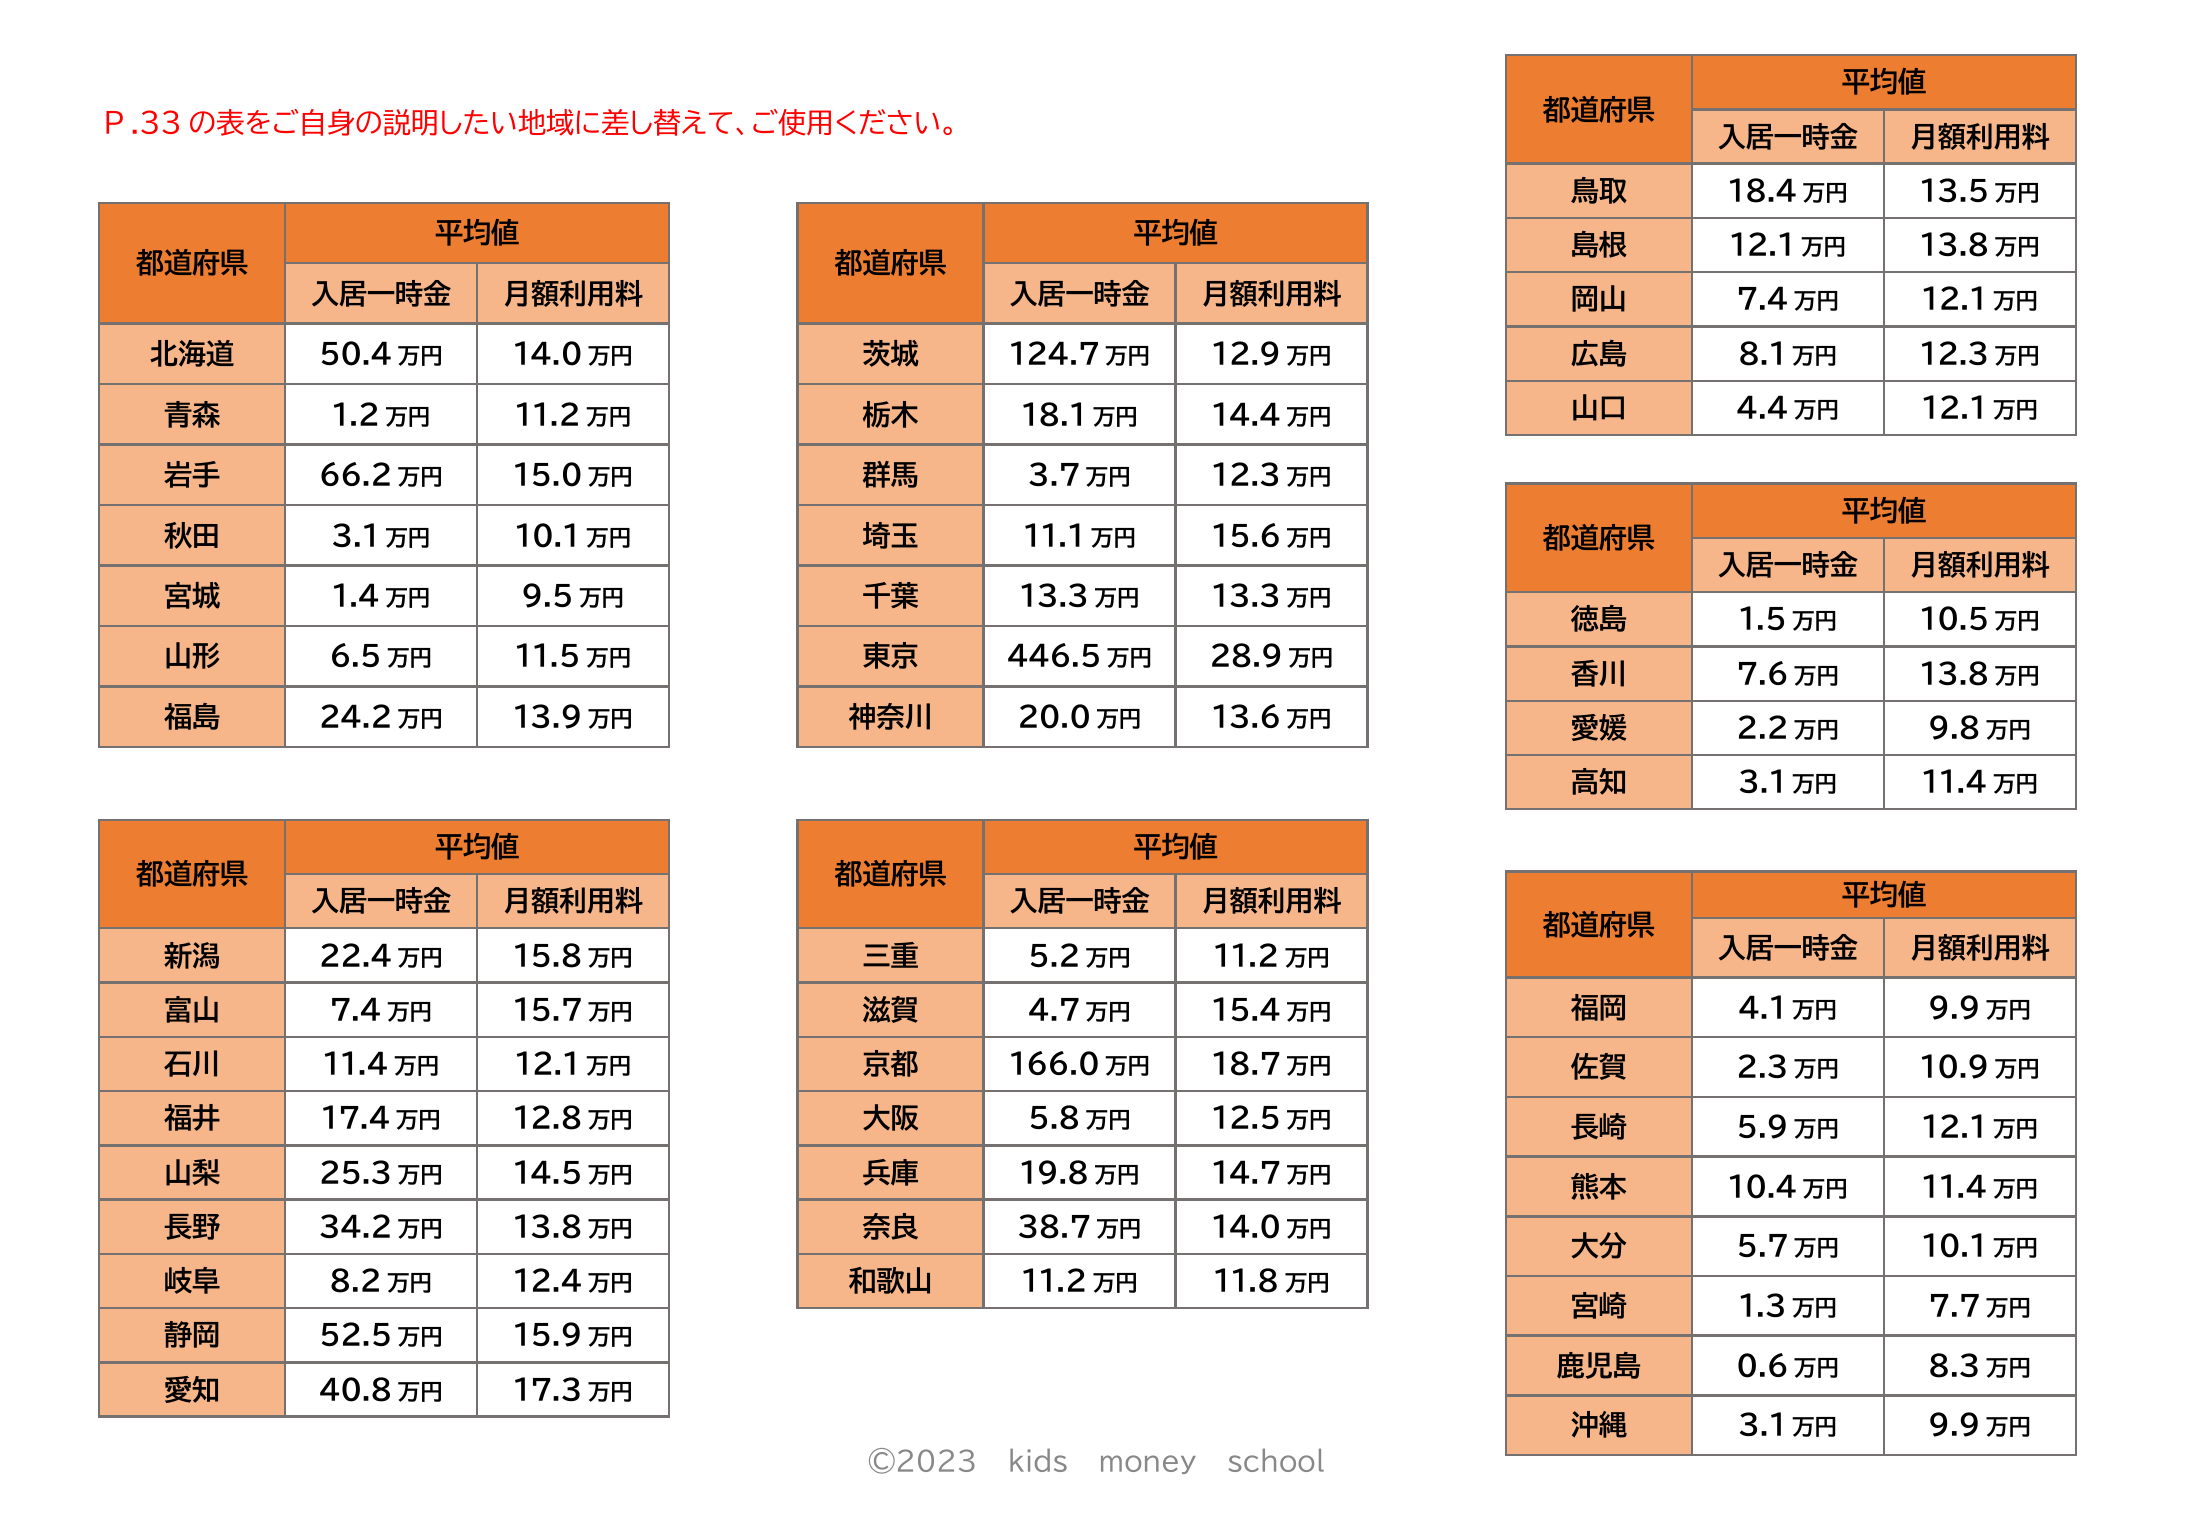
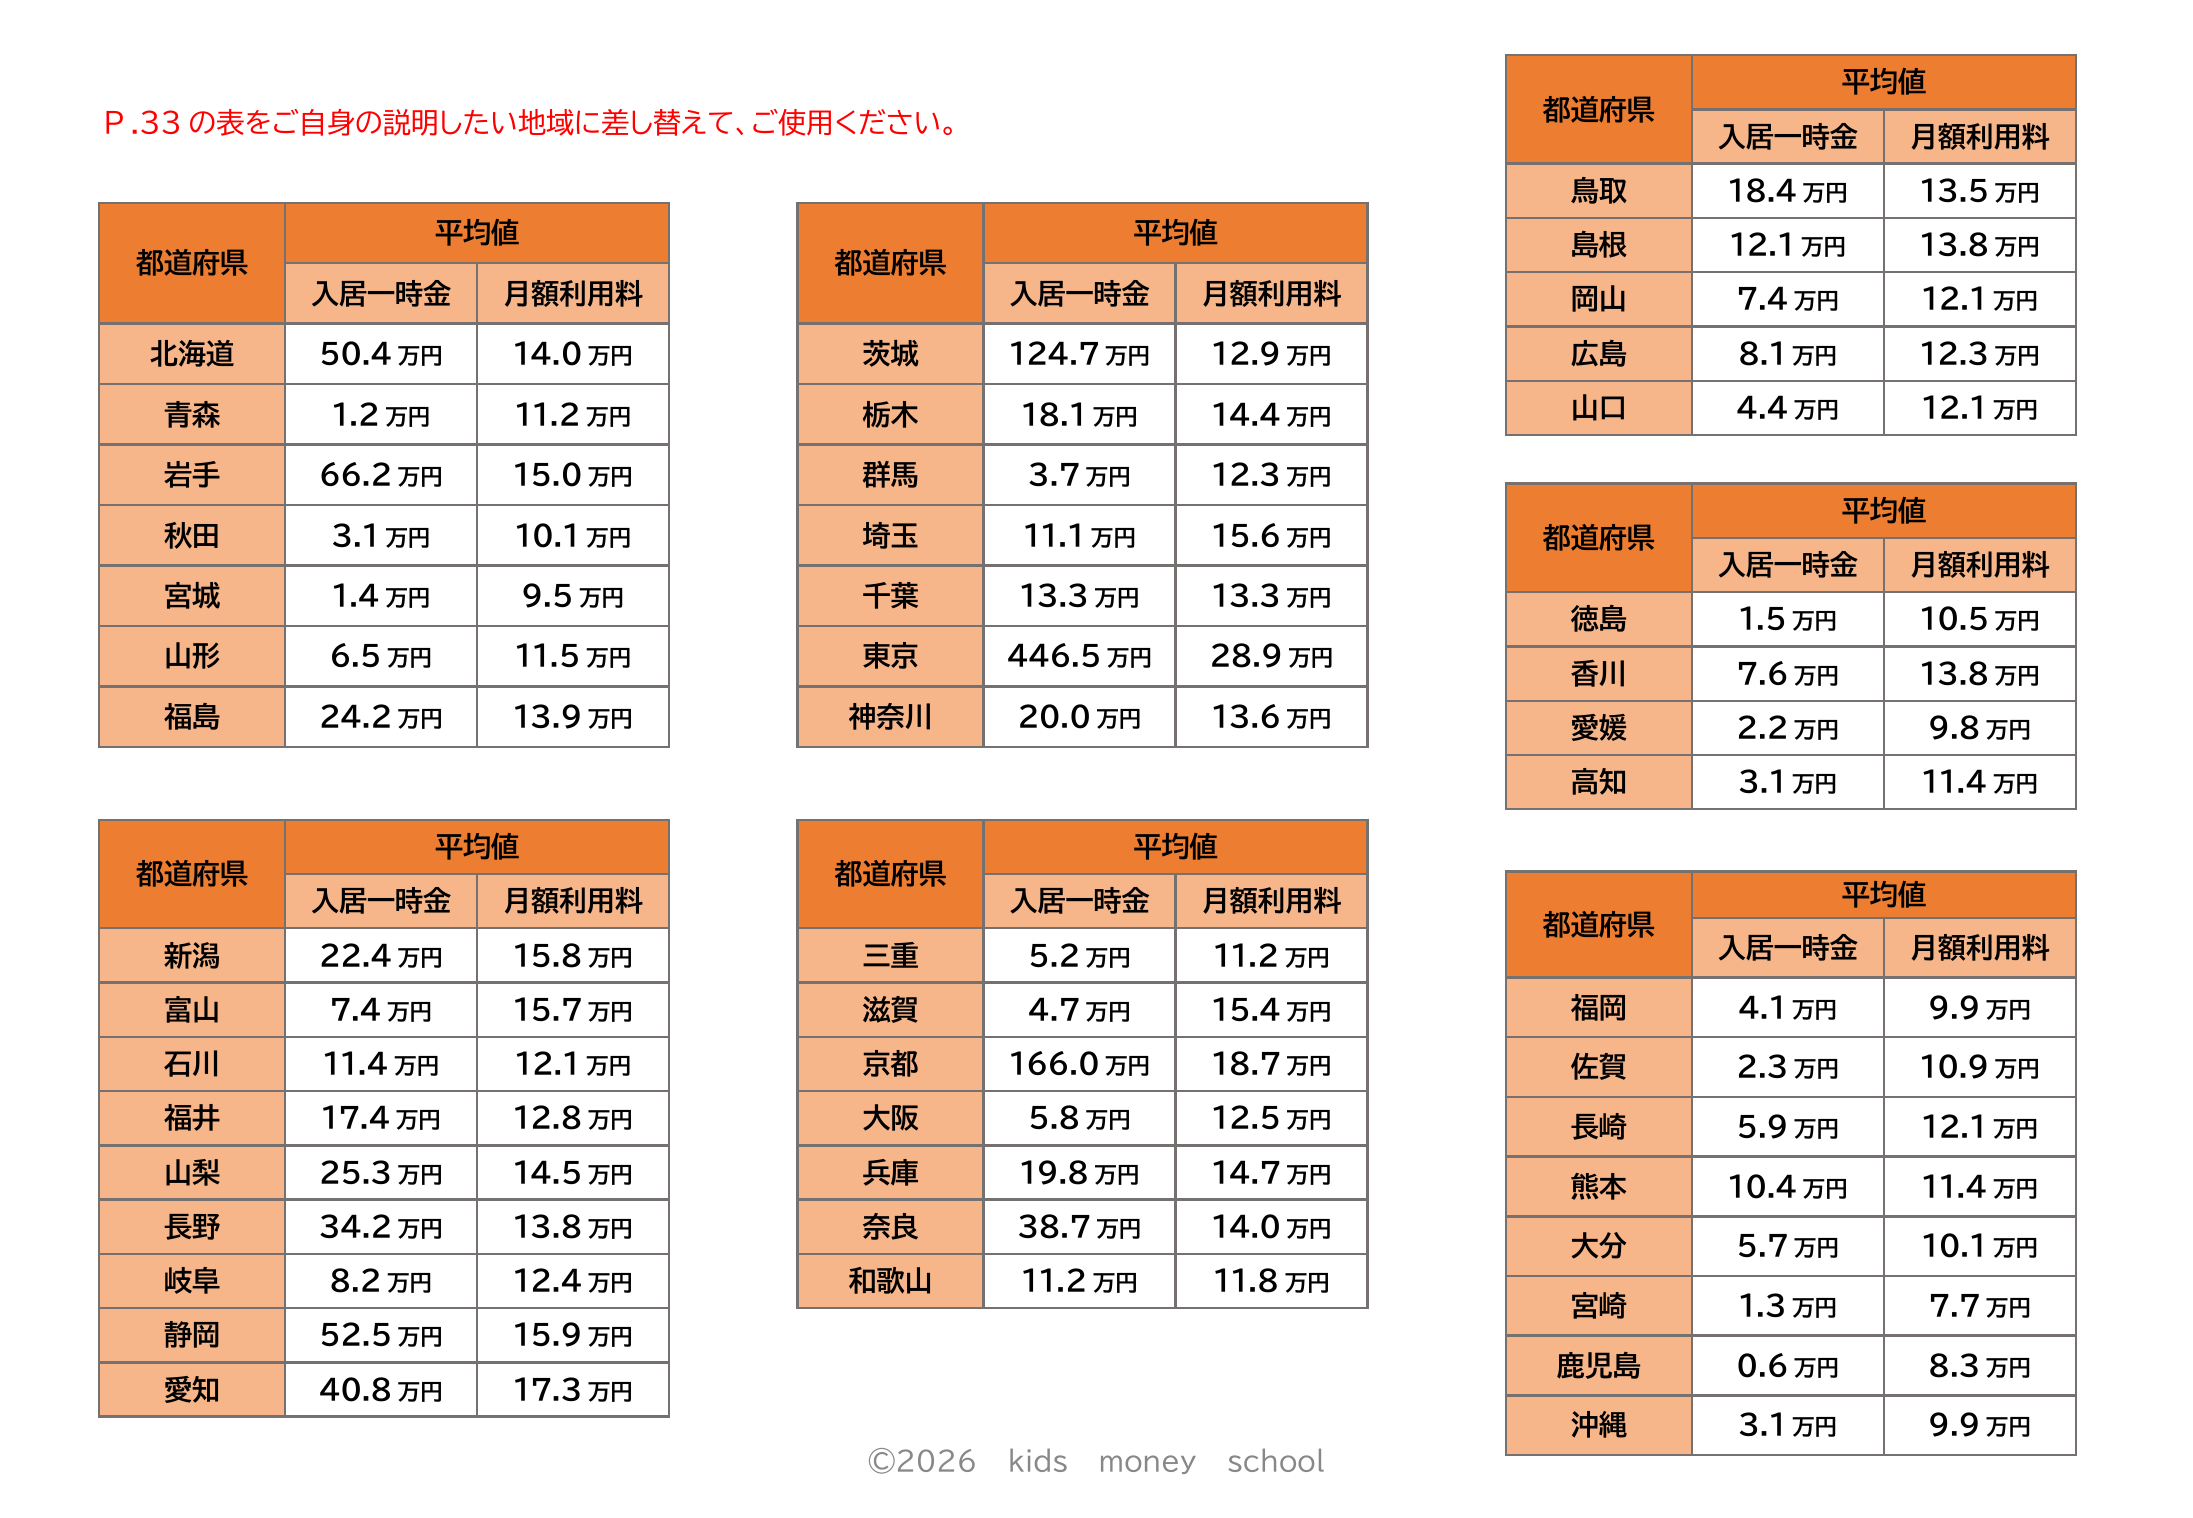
©2023: ©2023 -> ©2026 (923, 1463)
